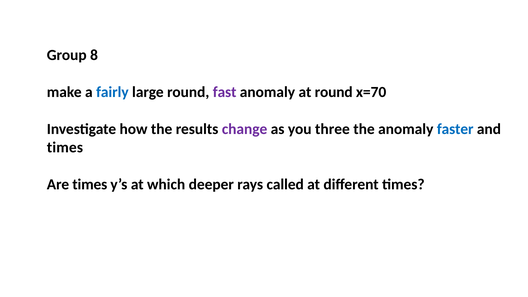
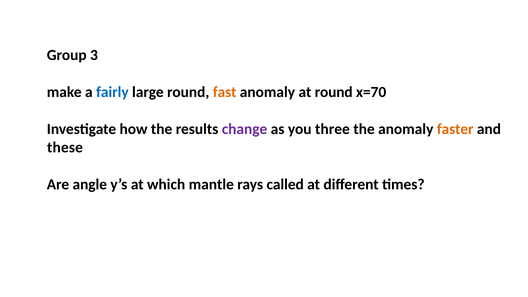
8: 8 -> 3 (94, 55)
fast colour: purple -> orange (225, 92)
faster colour: blue -> orange (455, 129)
times: times -> these (65, 147)
Are times: times -> angle (90, 184)
deeper: deeper -> mantle (211, 184)
